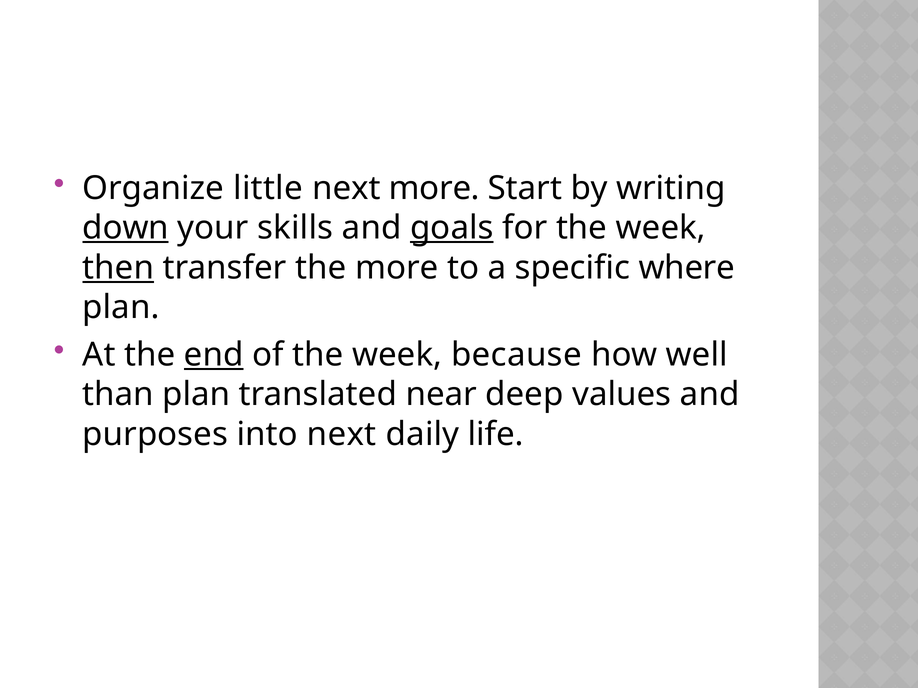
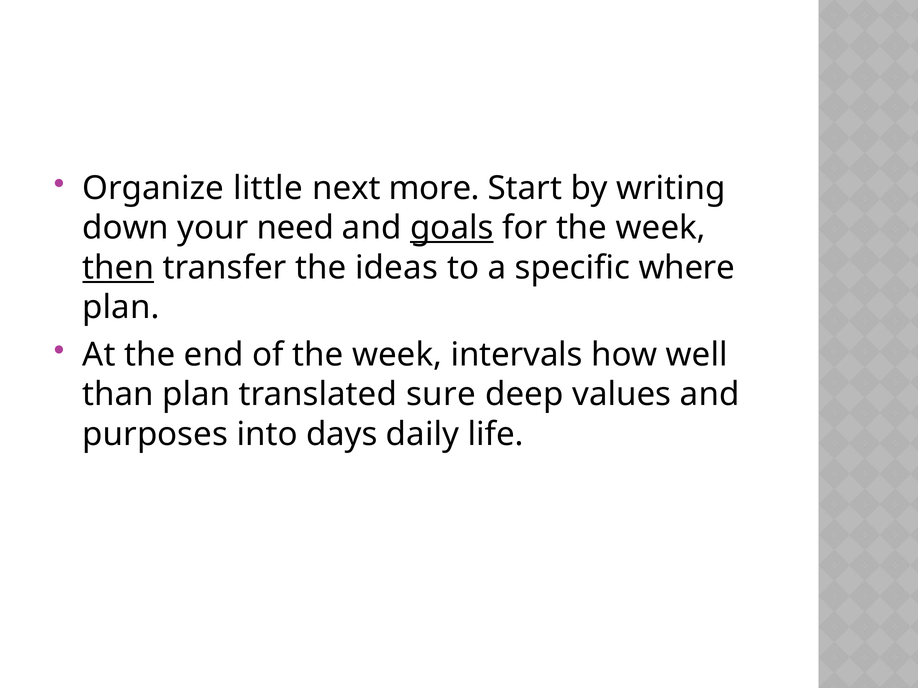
down underline: present -> none (126, 228)
skills: skills -> need (295, 228)
the more: more -> ideas (397, 268)
end underline: present -> none (214, 355)
because: because -> intervals (517, 355)
near: near -> sure (441, 395)
into next: next -> days (342, 435)
